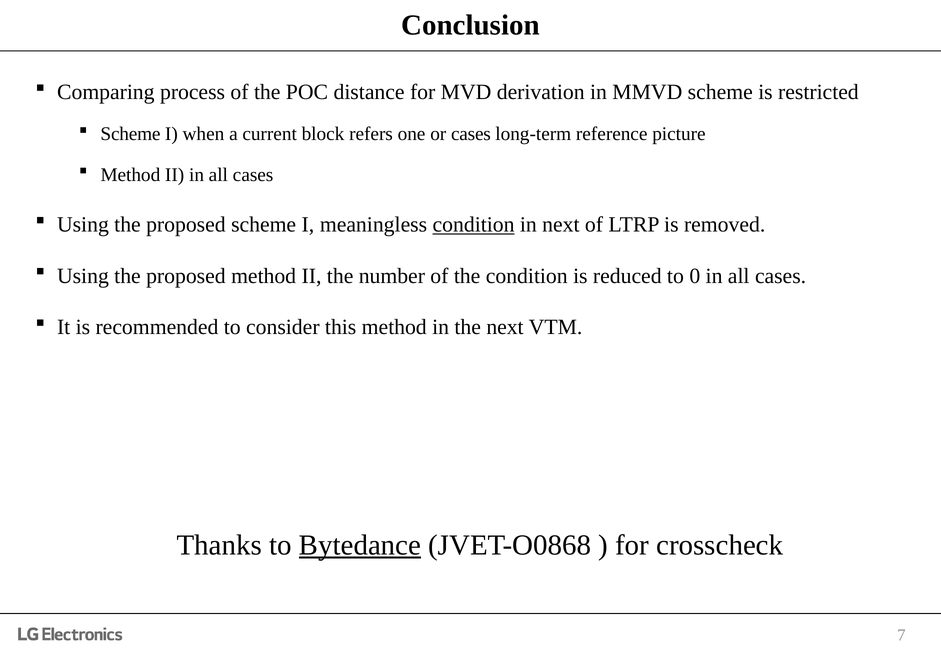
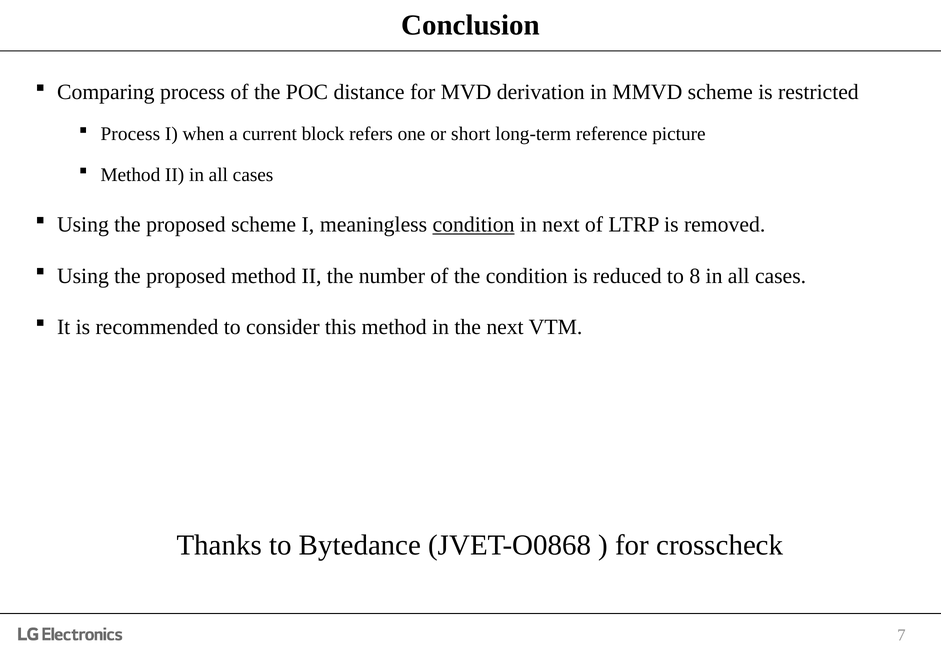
Scheme: Scheme -> Process (130, 134)
or cases: cases -> short (471, 134)
0: 0 -> 8 (695, 276)
Bytedance underline: present -> none (360, 545)
